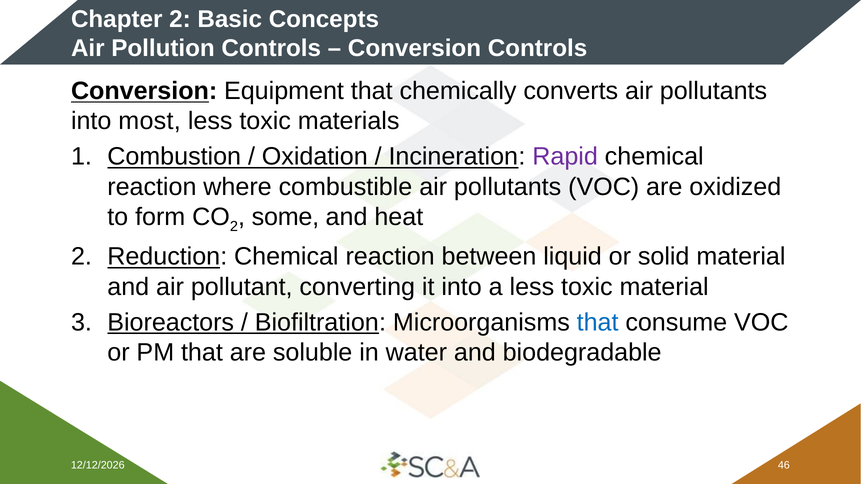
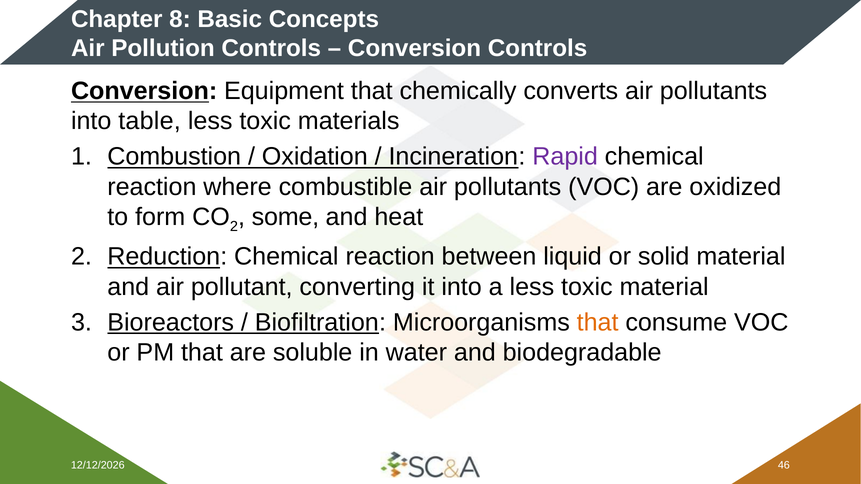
Chapter 2: 2 -> 8 (180, 19)
most: most -> table (150, 121)
that colour: blue -> orange (598, 322)
